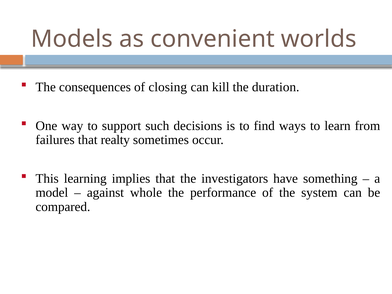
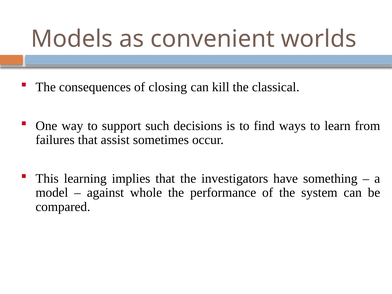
duration: duration -> classical (276, 87)
realty: realty -> assist (115, 140)
